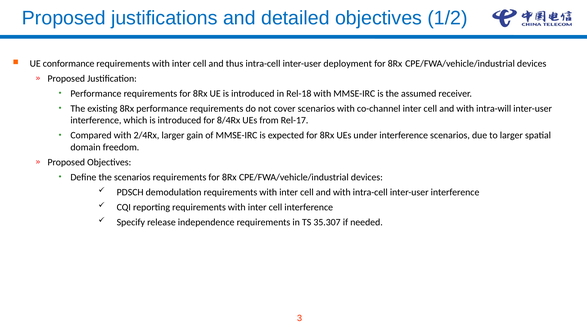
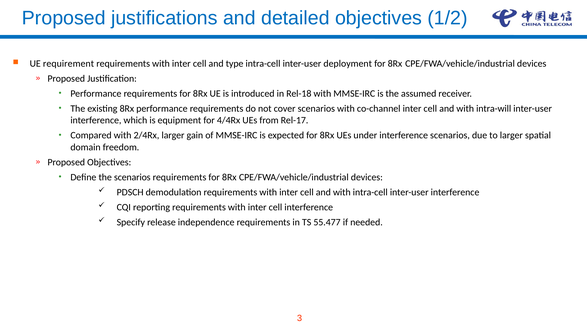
conformance: conformance -> requirement (69, 64)
thus: thus -> type (235, 64)
which is introduced: introduced -> equipment (179, 120)
8/4Rx: 8/4Rx -> 4/4Rx (229, 120)
35.307: 35.307 -> 55.477 (327, 222)
